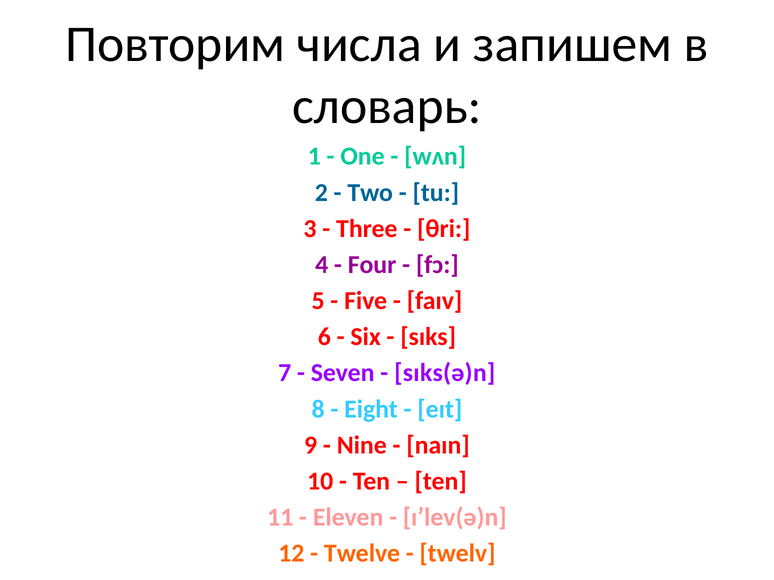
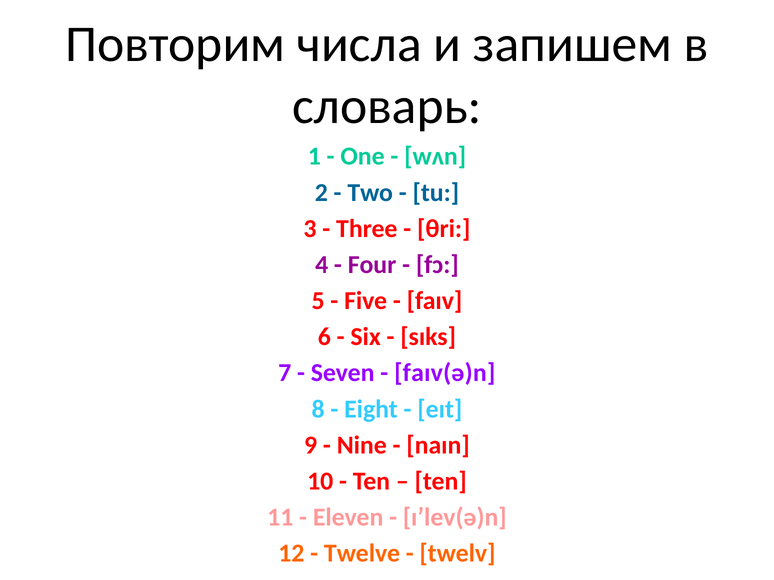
sıks(ə)n: sıks(ə)n -> faıv(ə)n (445, 373)
